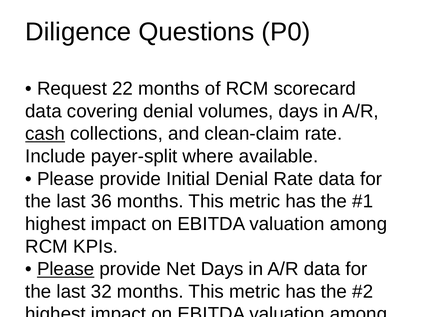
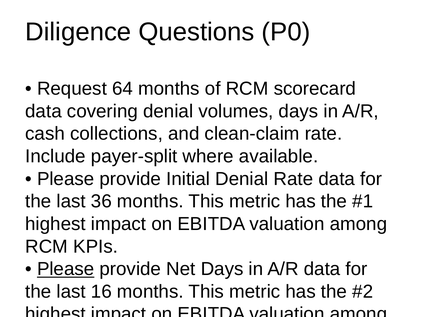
22: 22 -> 64 (123, 88)
cash underline: present -> none (45, 134)
32: 32 -> 16 (101, 291)
